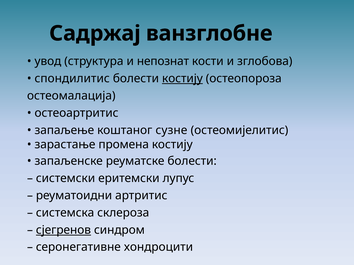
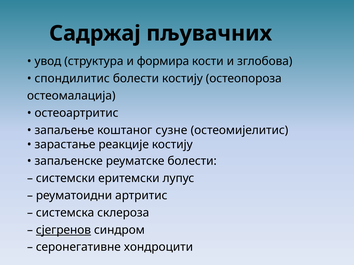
ванзглобне: ванзглобне -> пљувачних (209, 33)
непознат: непознат -> формира (163, 61)
костију underline: present -> none (182, 79)
промена: промена -> реакције (124, 145)
